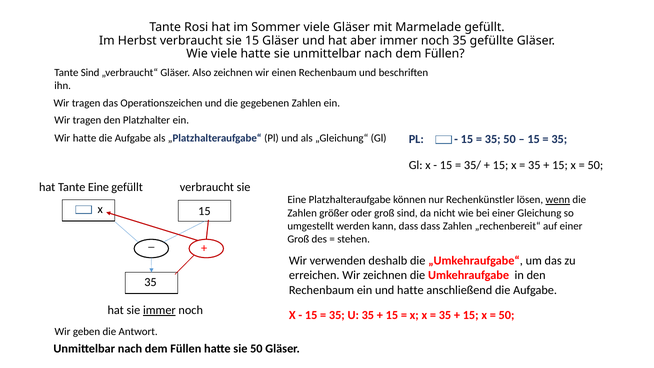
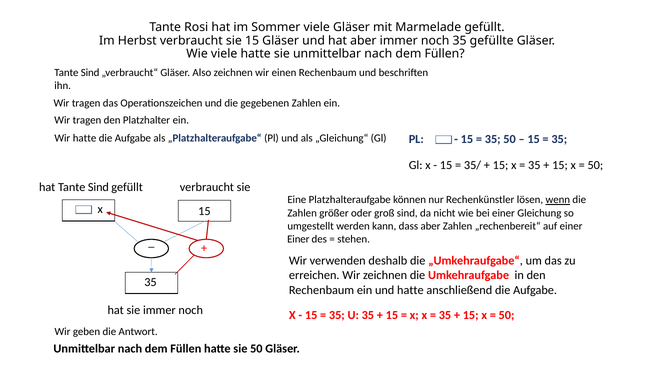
hat Tante Eine: Eine -> Sind (98, 187)
dass dass: dass -> aber (431, 226)
Groß: Groß -> Einer (298, 239)
immer underline: present -> none (159, 310)
